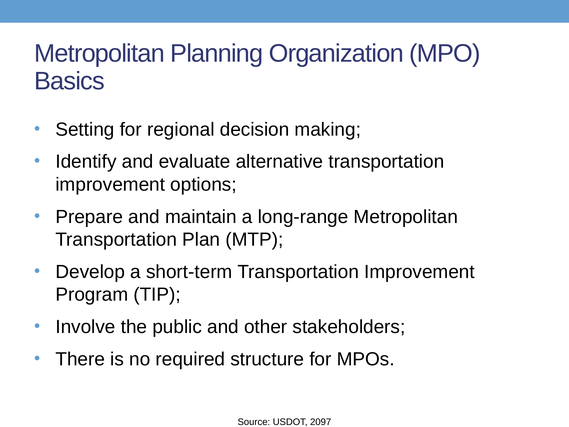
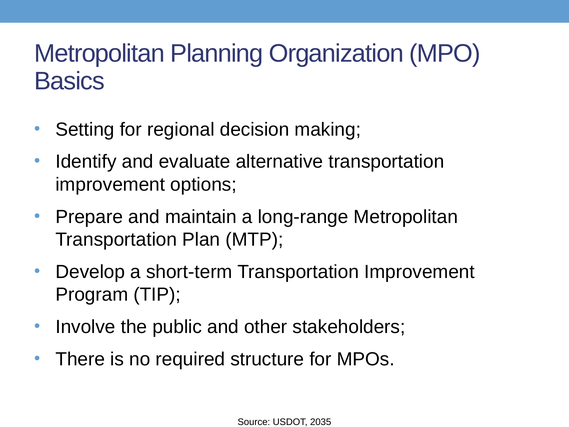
2097: 2097 -> 2035 (321, 422)
